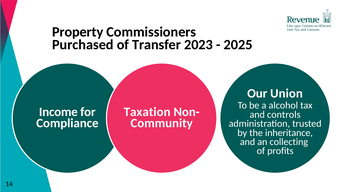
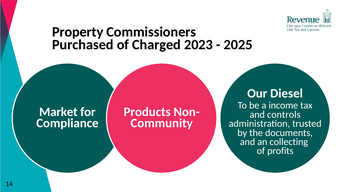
Transfer: Transfer -> Charged (157, 45)
Union: Union -> Diesel (287, 94)
alcohol: alcohol -> income (283, 106)
Income: Income -> Market (58, 112)
Taxation: Taxation -> Products (147, 112)
inheritance: inheritance -> documents (289, 133)
